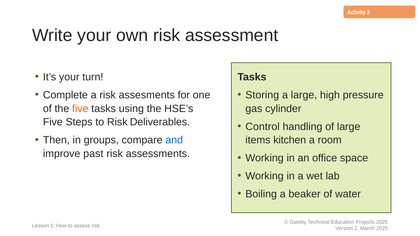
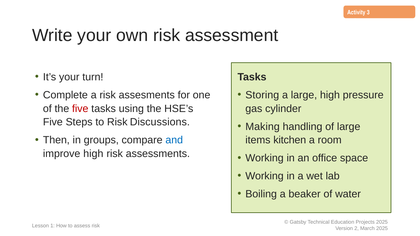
five colour: orange -> red (80, 109)
Deliverables: Deliverables -> Discussions (160, 122)
Control: Control -> Making (263, 127)
improve past: past -> high (93, 154)
